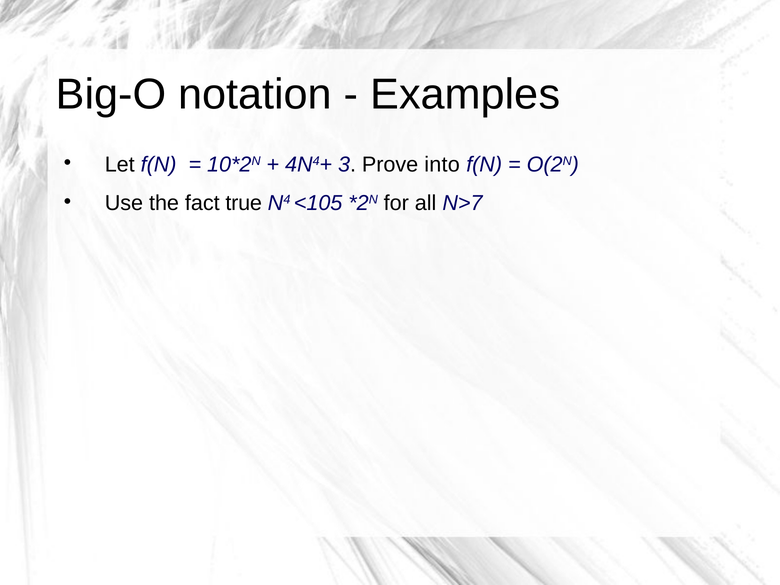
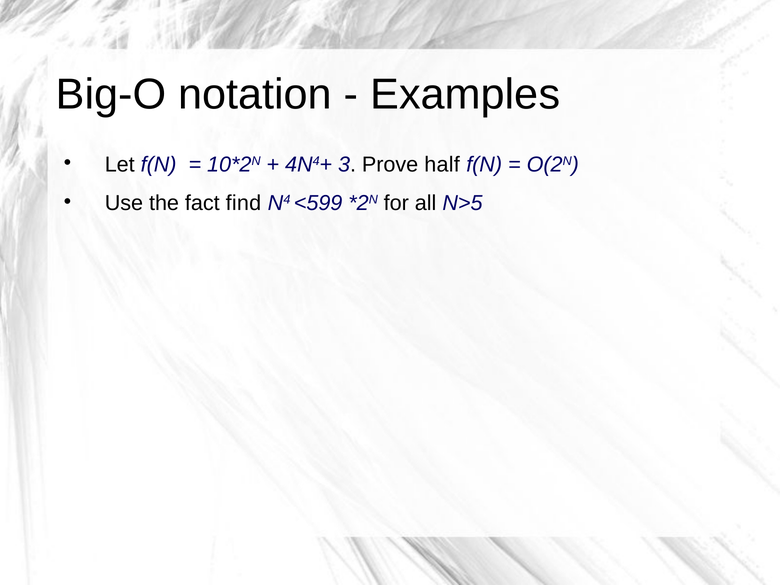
into: into -> half (442, 165)
true: true -> find (243, 203)
<105: <105 -> <599 (318, 203)
N>7: N>7 -> N>5 (462, 203)
